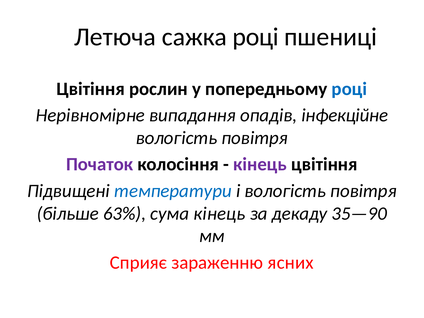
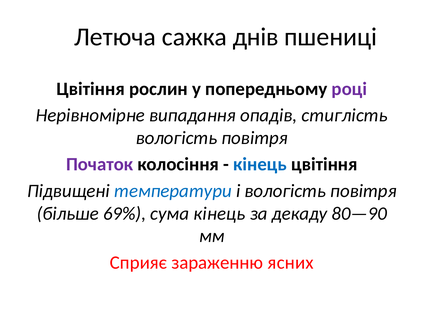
сажка році: році -> днів (256, 37)
році colour: blue -> purple (349, 89)
інфекційне: інфекційне -> стиглість (345, 115)
кінець colour: purple -> blue (260, 164)
63%: 63% -> 69% (125, 213)
35—90: 35—90 -> 80—90 (359, 213)
